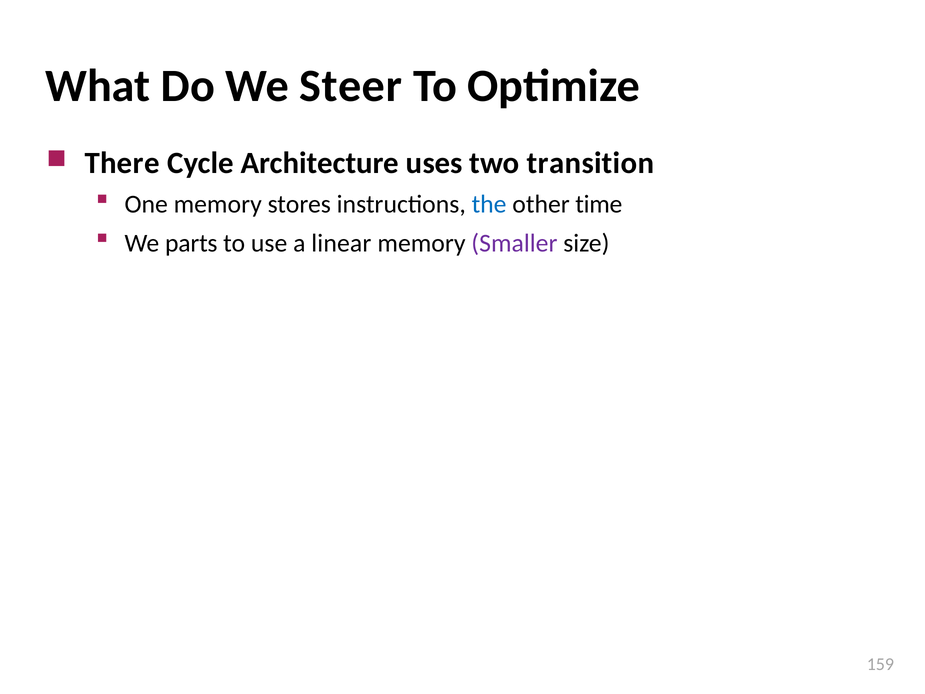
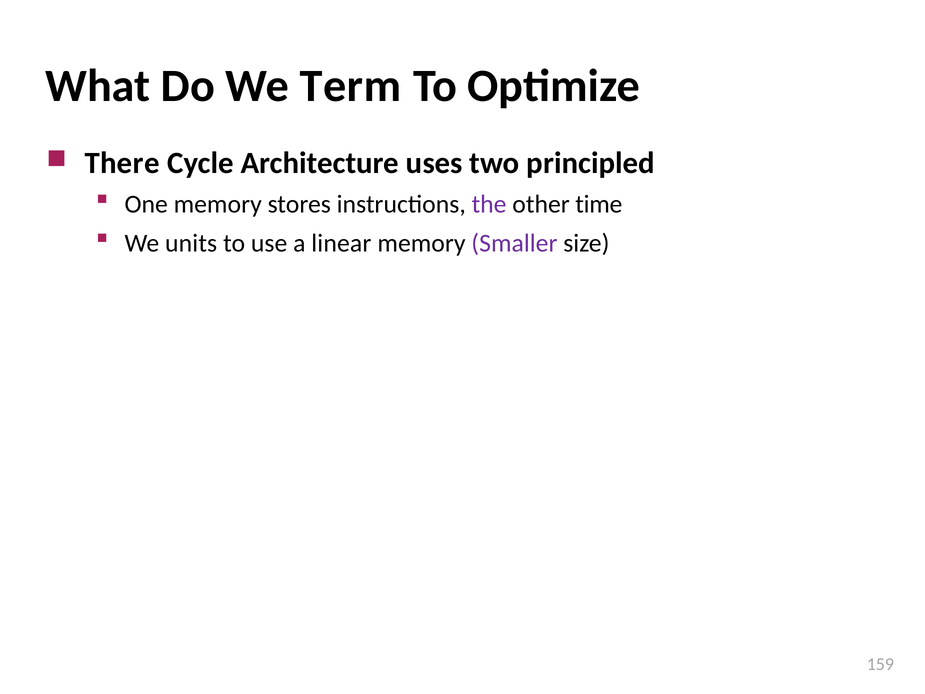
Steer: Steer -> Term (351, 86)
transition: transition -> principled (591, 163)
the colour: blue -> purple (489, 204)
parts: parts -> units (191, 243)
